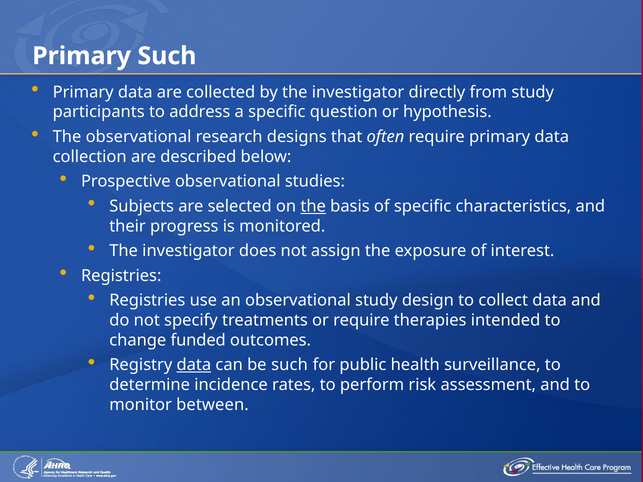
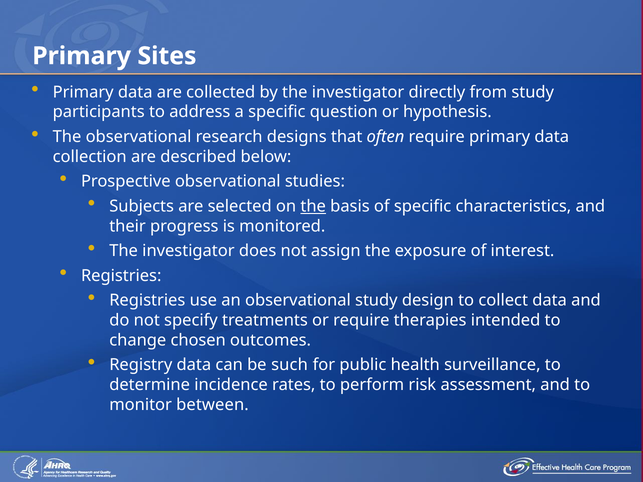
Primary Such: Such -> Sites (167, 56)
funded: funded -> chosen (198, 340)
data underline: present -> none (194, 365)
